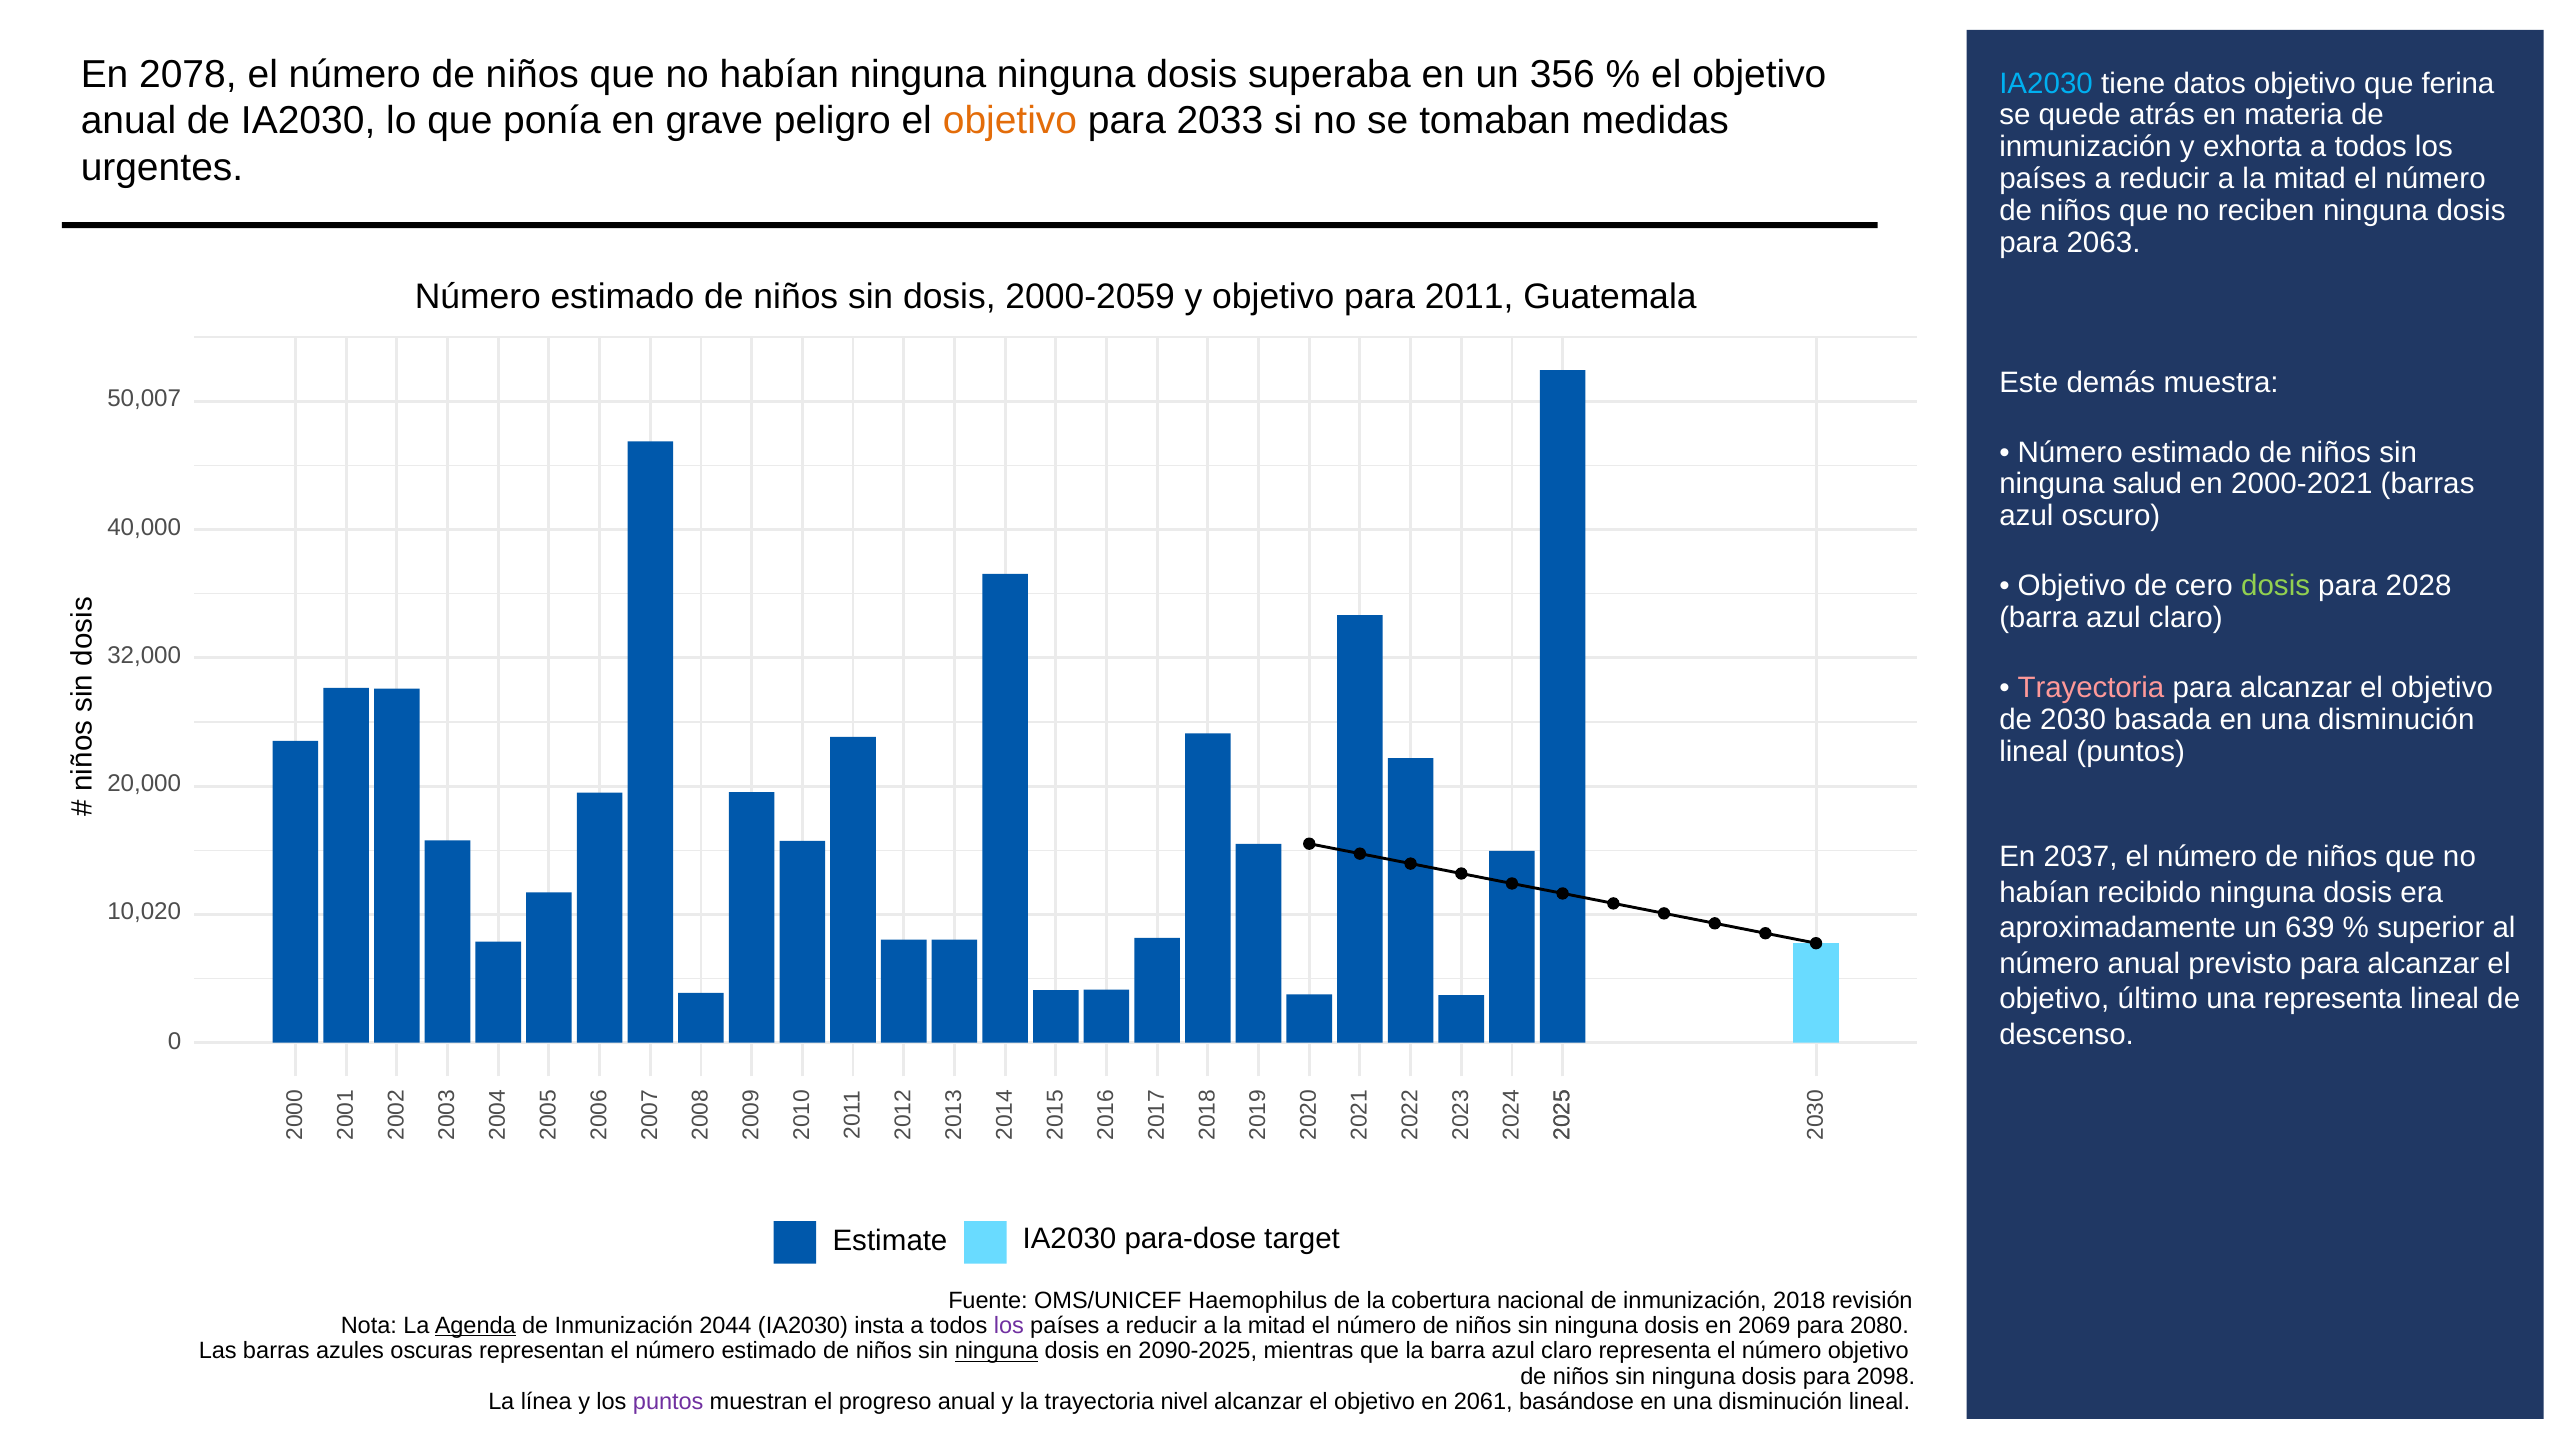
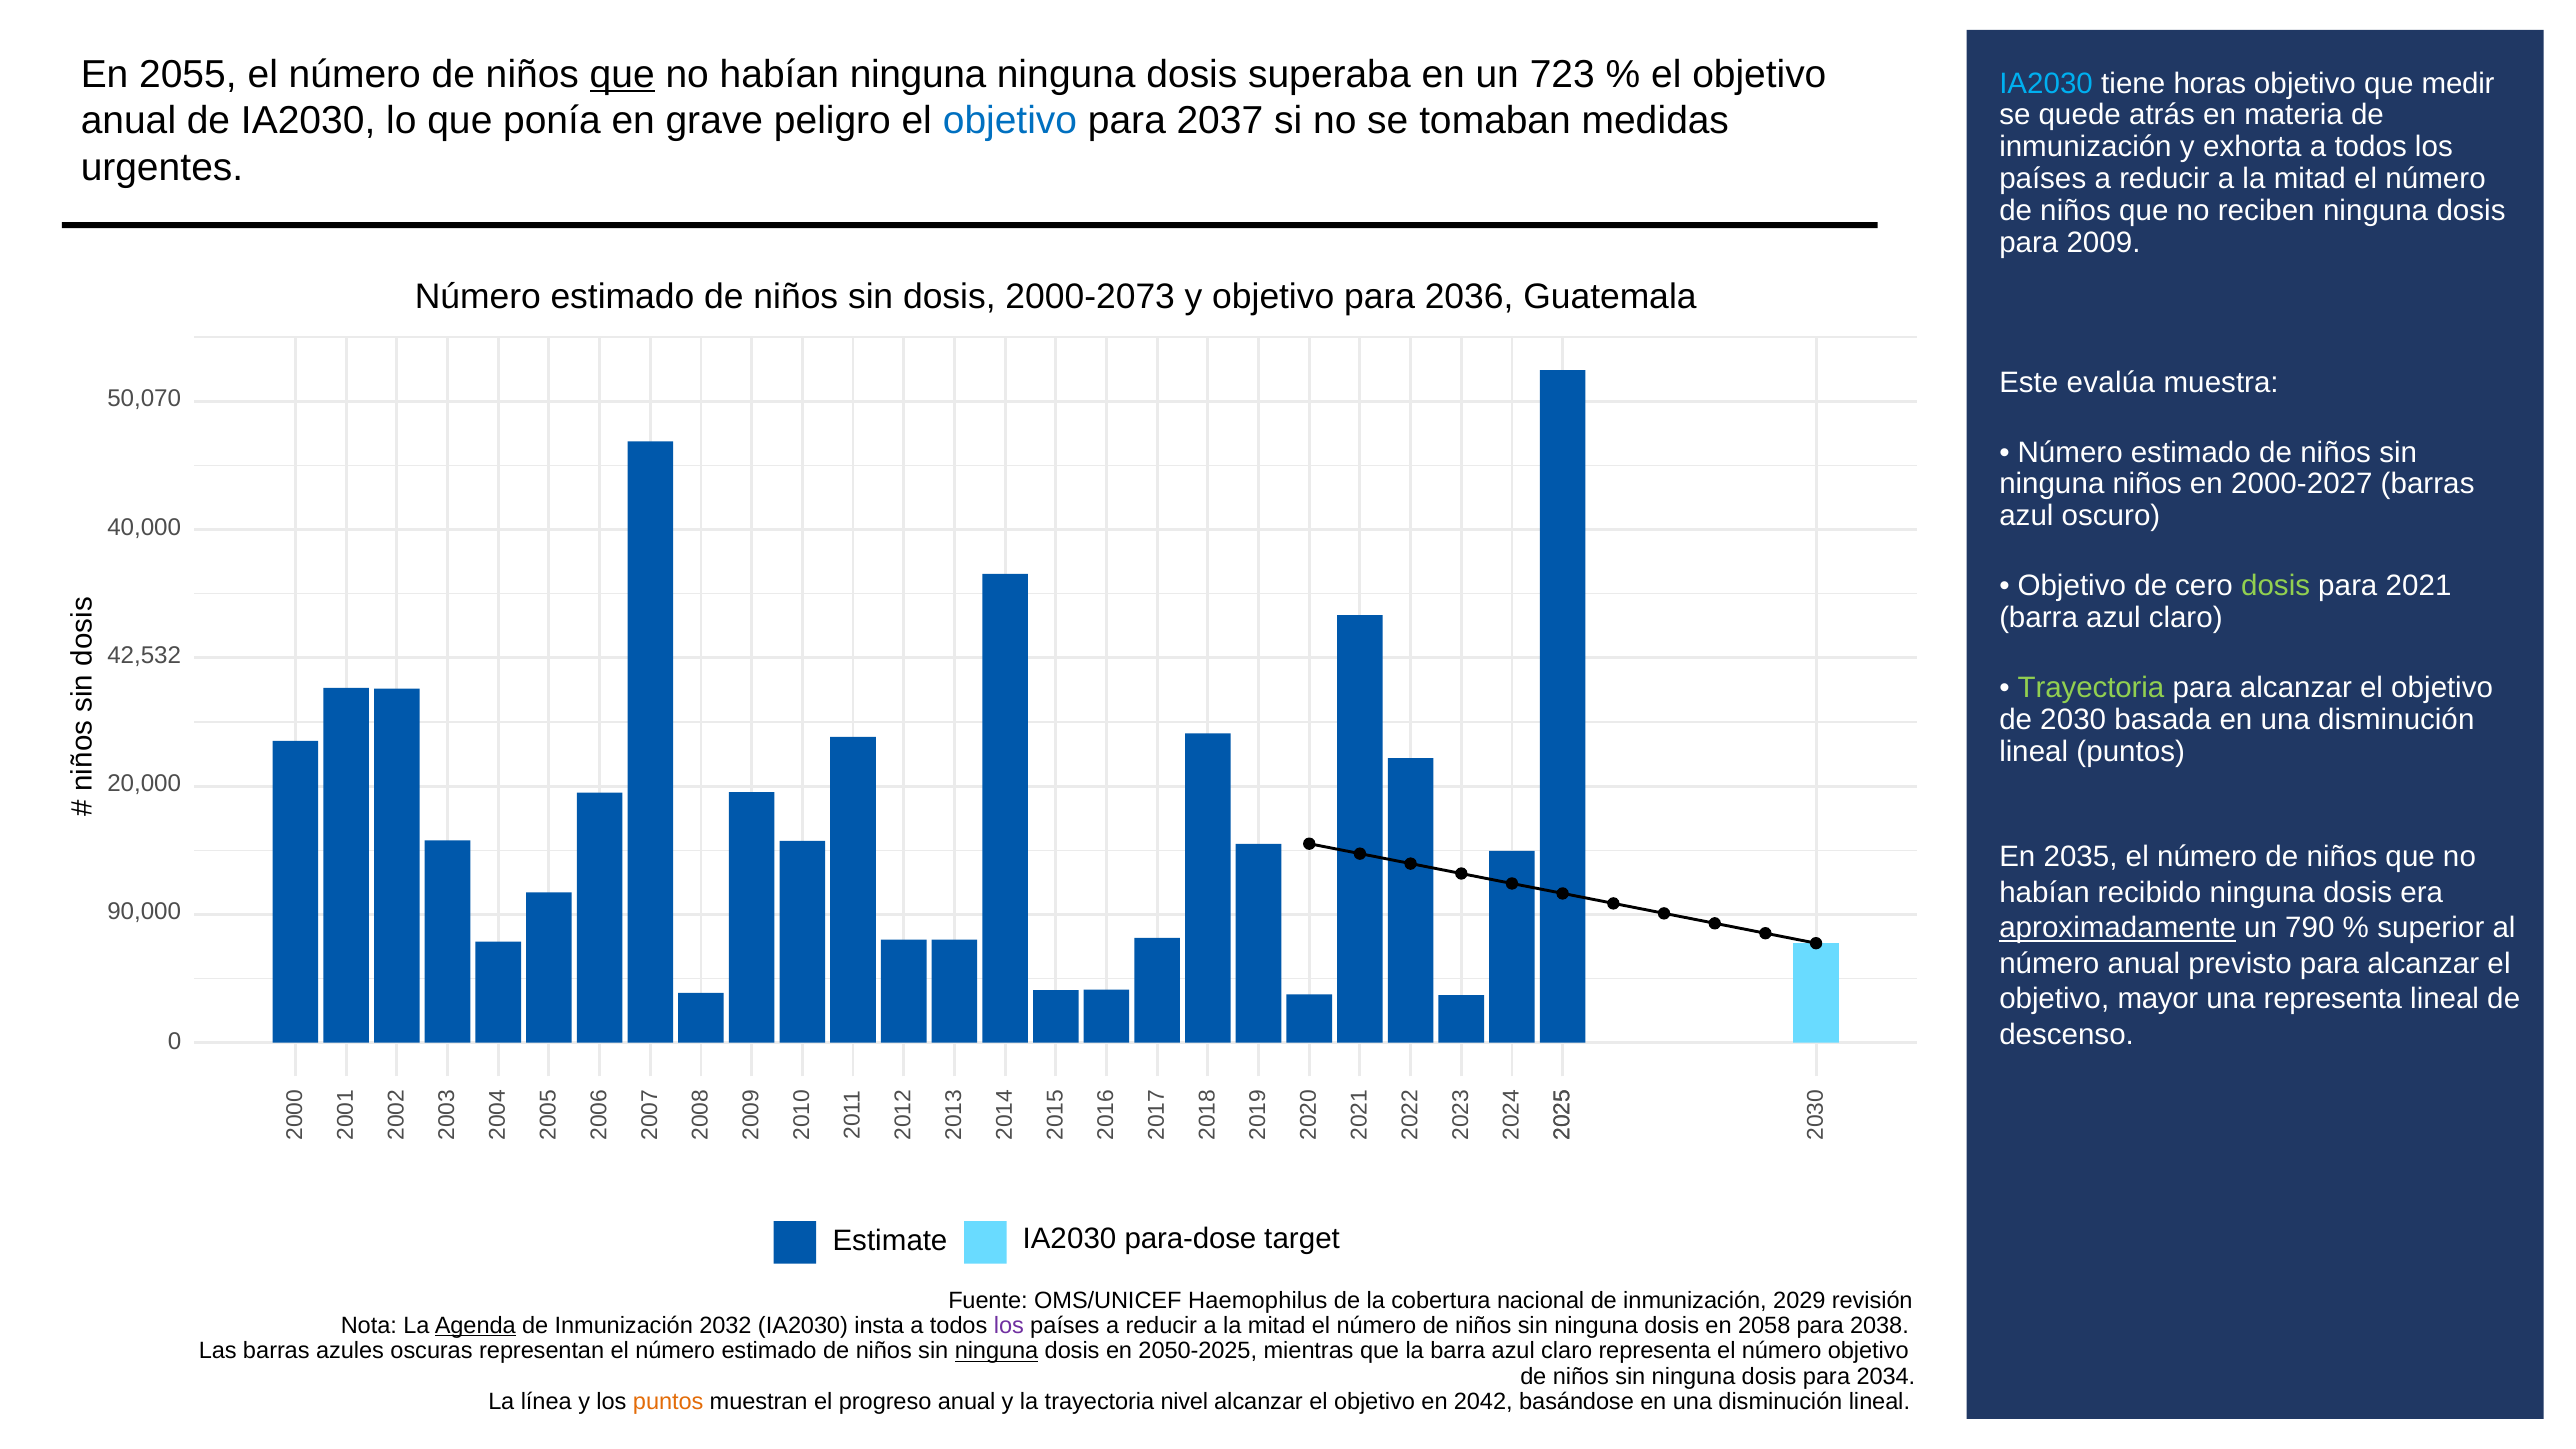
2078: 2078 -> 2055 (188, 74)
que underline: none -> present (622, 74)
356: 356 -> 723 (1562, 74)
datos: datos -> horas (2210, 83)
ferina: ferina -> medir (2458, 83)
objetivo colour: orange -> blue (1010, 121)
2033: 2033 -> 2037 (1220, 121)
2063: 2063 -> 2009 (2104, 243)
2000-2059: 2000-2059 -> 2000-2073 (1090, 297)
2011: 2011 -> 2036 (1469, 297)
demás: demás -> evalúa (2111, 382)
50,007: 50,007 -> 50,070 (144, 399)
ninguna salud: salud -> niños (2147, 484)
2000-2021: 2000-2021 -> 2000-2027 (2302, 484)
2028: 2028 -> 2021 (2419, 586)
32,000: 32,000 -> 42,532 (144, 655)
Trayectoria colour: pink -> light green (2091, 688)
2037: 2037 -> 2035 (2081, 857)
10,020: 10,020 -> 90,000 (144, 912)
aproximadamente underline: none -> present (2118, 928)
639: 639 -> 790 (2310, 928)
último: último -> mayor (2158, 999)
2018: 2018 -> 2029 (1799, 1301)
2044: 2044 -> 2032 (725, 1326)
2069: 2069 -> 2058 (1764, 1326)
2080: 2080 -> 2038 (1879, 1326)
2090-2025: 2090-2025 -> 2050-2025 (1198, 1351)
2098: 2098 -> 2034 (1886, 1377)
puntos colour: purple -> orange (668, 1402)
2061: 2061 -> 2042 (1483, 1402)
